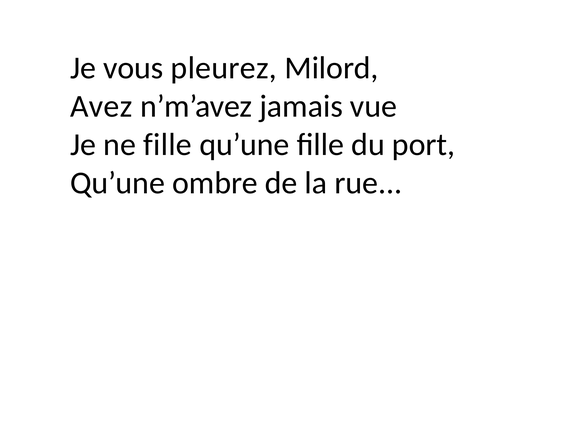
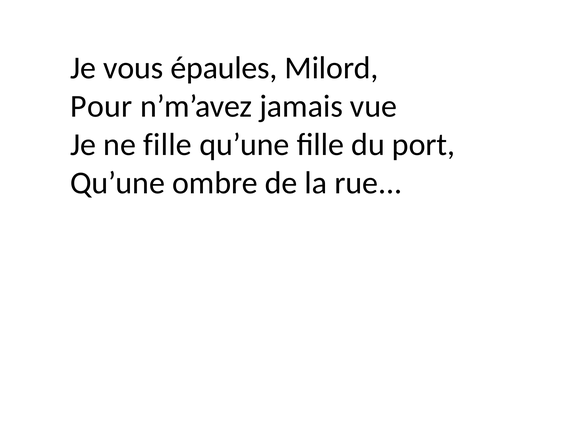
pleurez: pleurez -> épaules (224, 68)
Avez: Avez -> Pour (101, 106)
